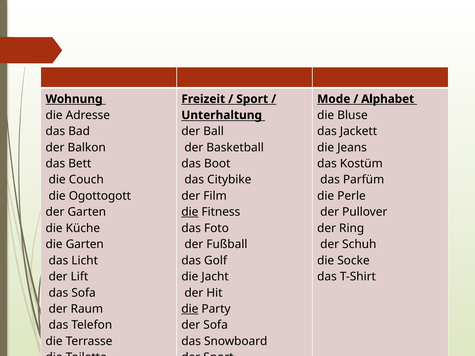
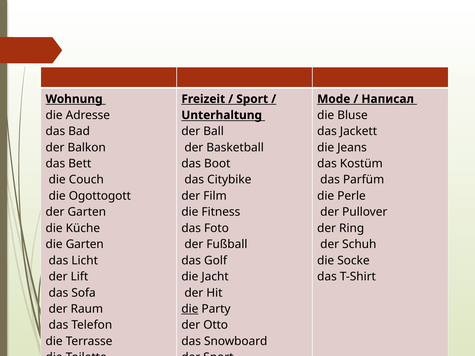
Alphabet: Alphabet -> Написал (388, 99)
die underline: present -> none (190, 212)
der Sofa: Sofa -> Otto (216, 325)
